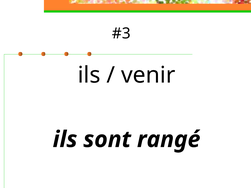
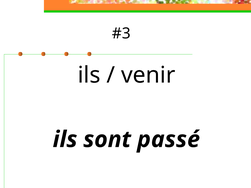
rangé: rangé -> passé (169, 140)
